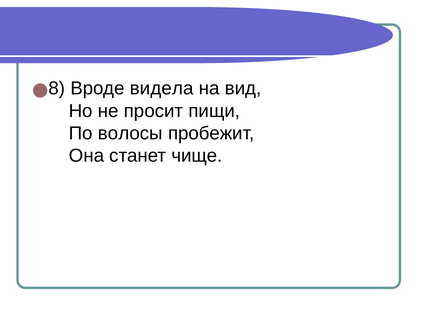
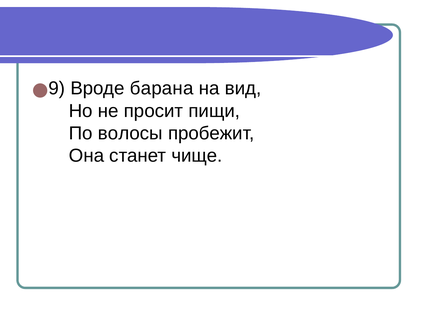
8: 8 -> 9 (57, 88)
видела: видела -> барана (162, 88)
